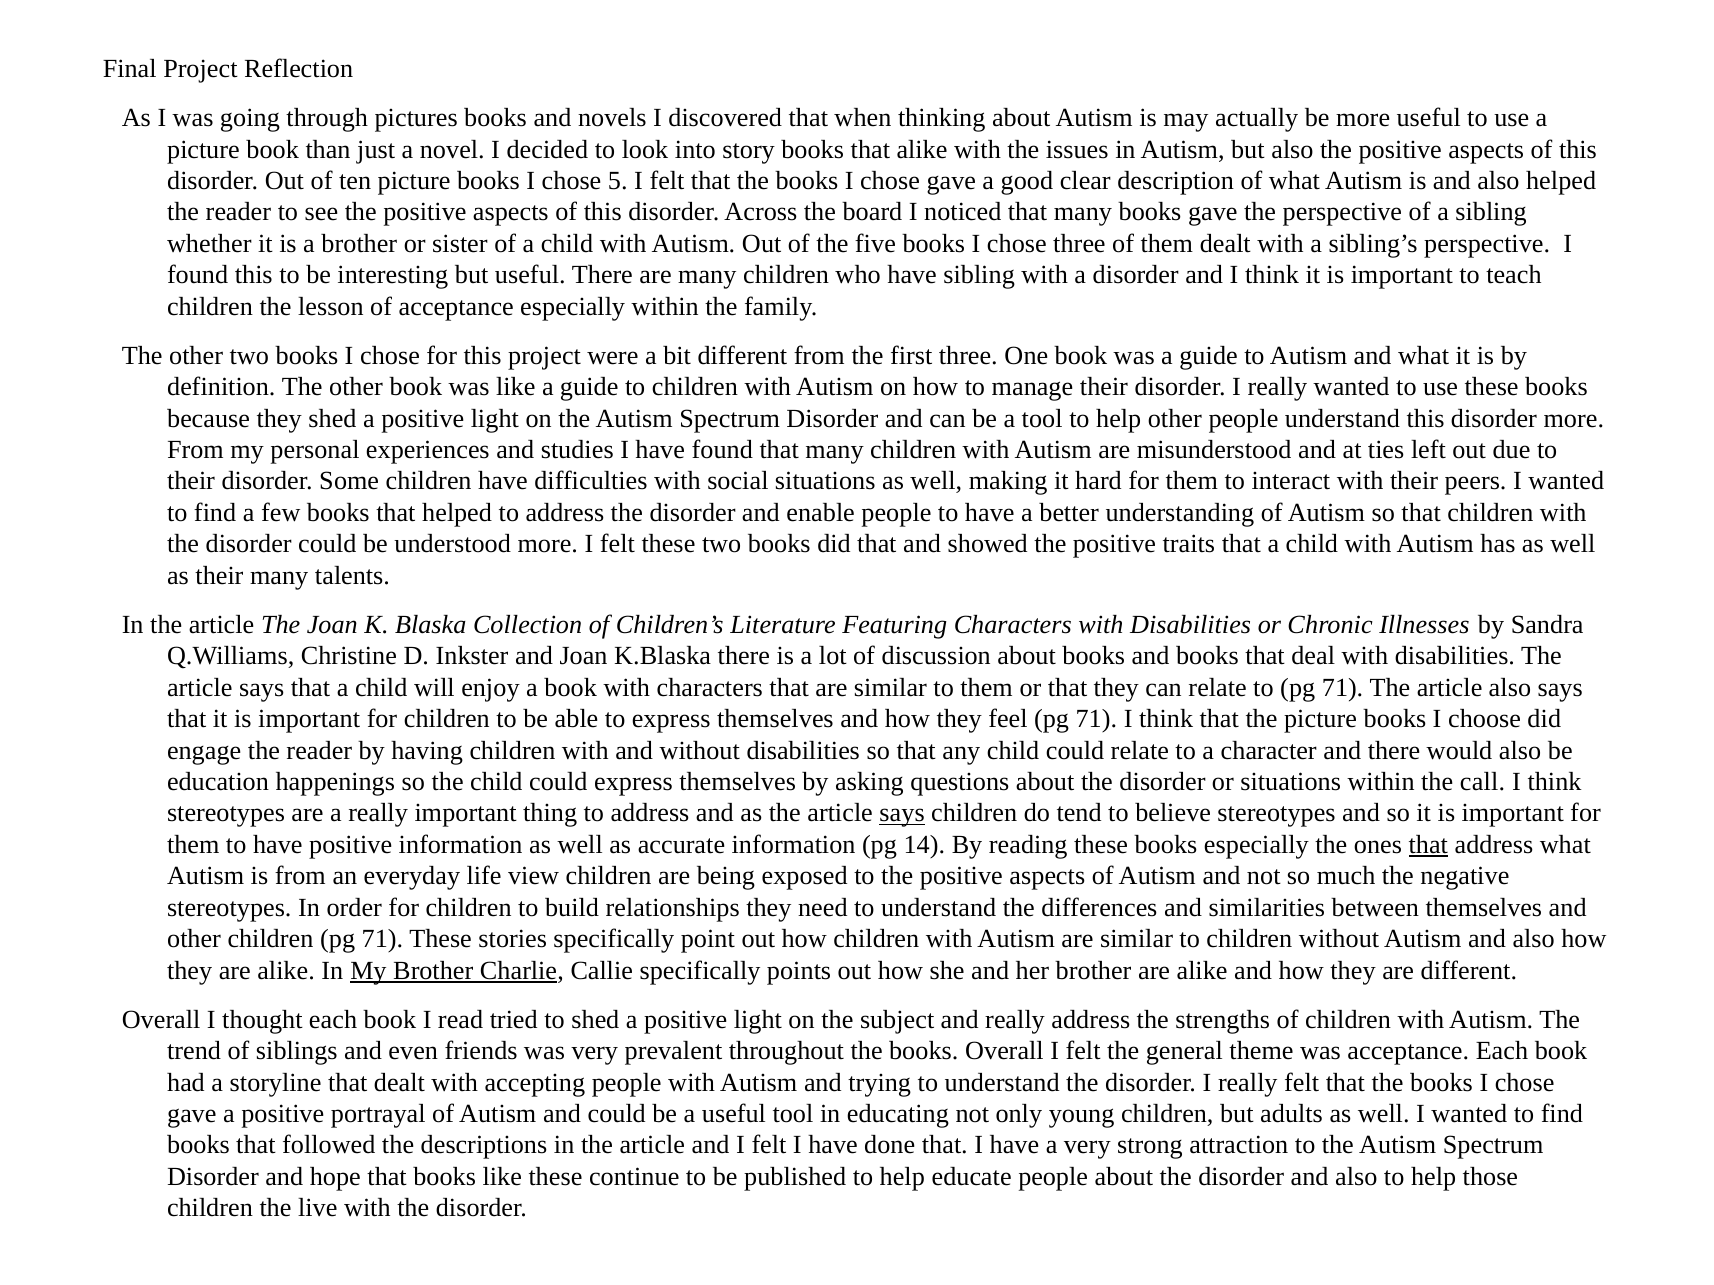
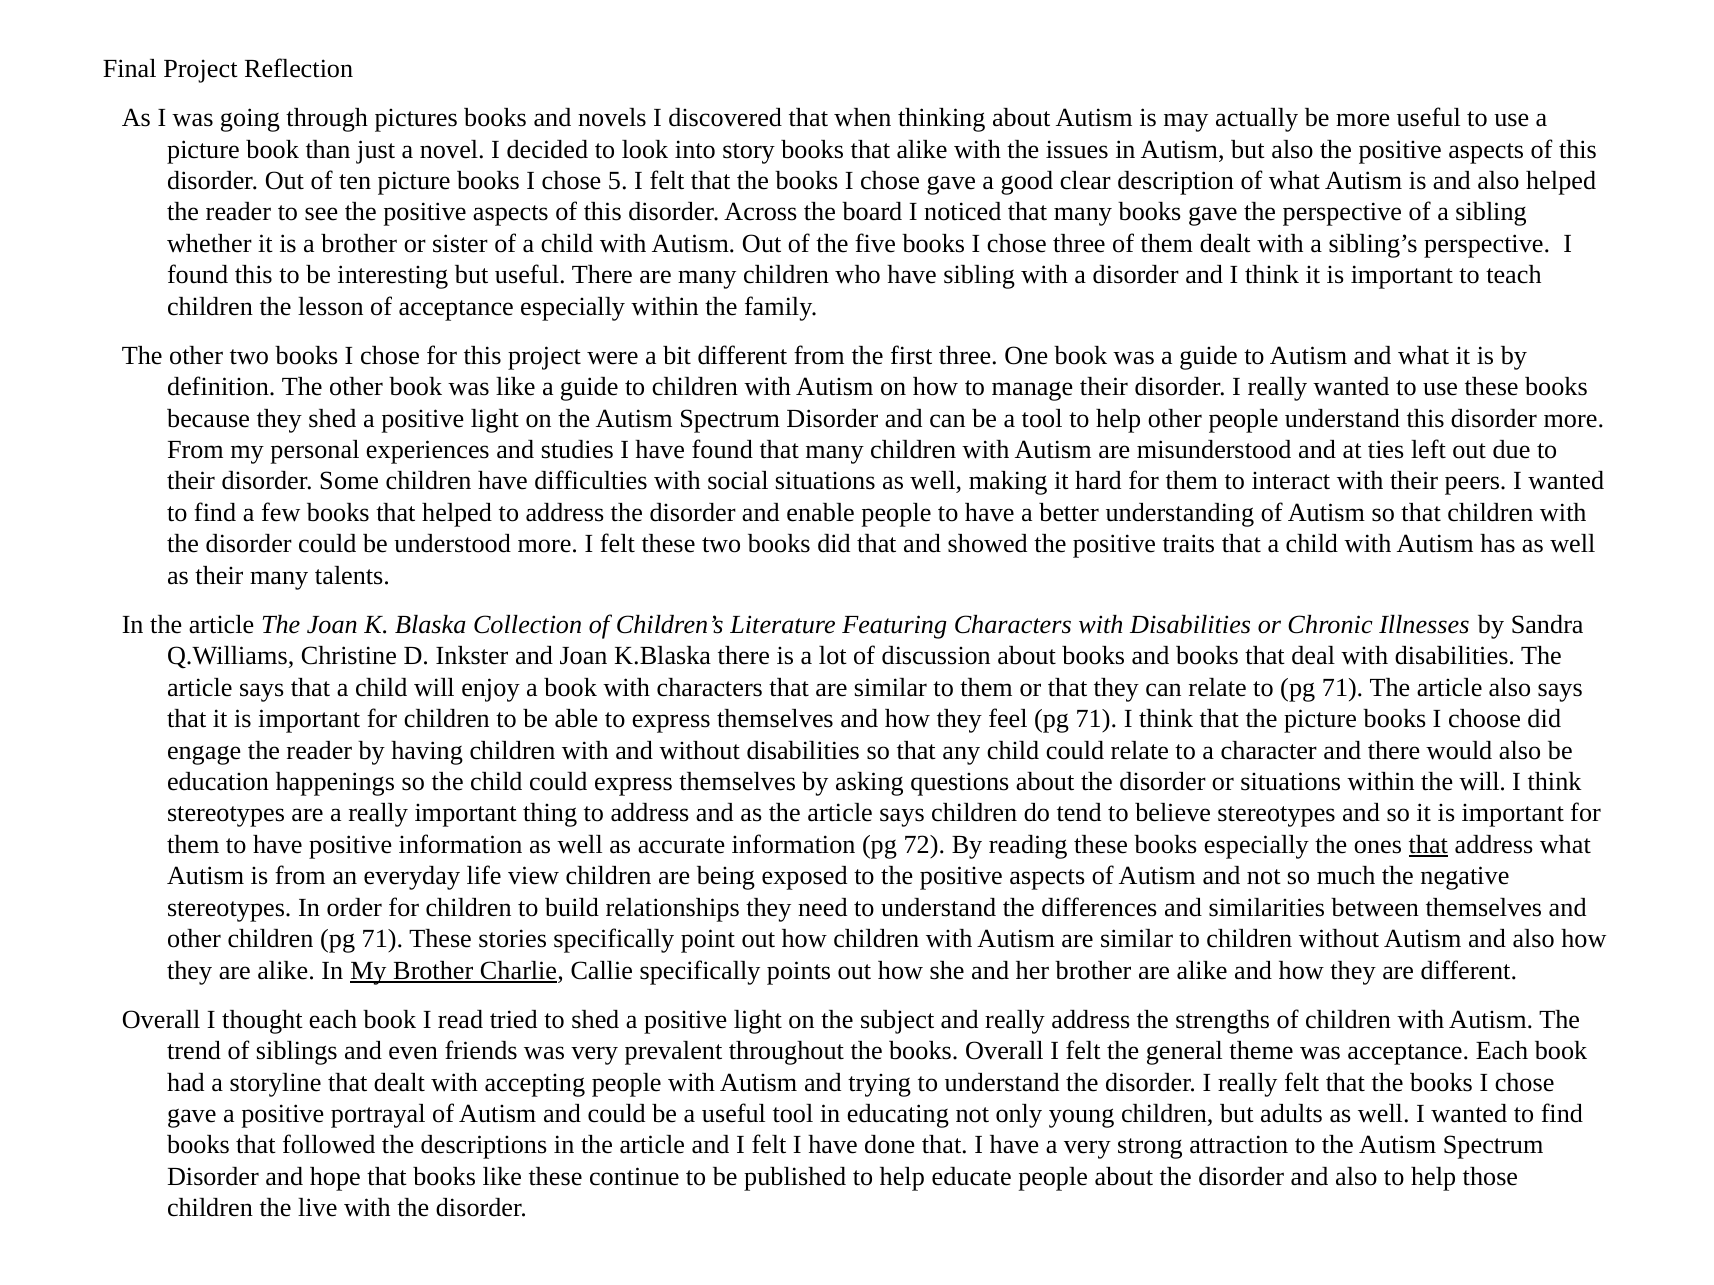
the call: call -> will (1483, 782)
says underline: present -> none (902, 814)
14: 14 -> 72 (924, 845)
